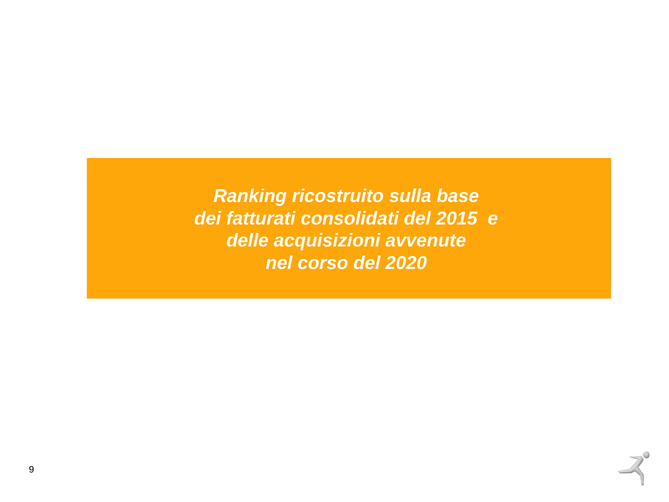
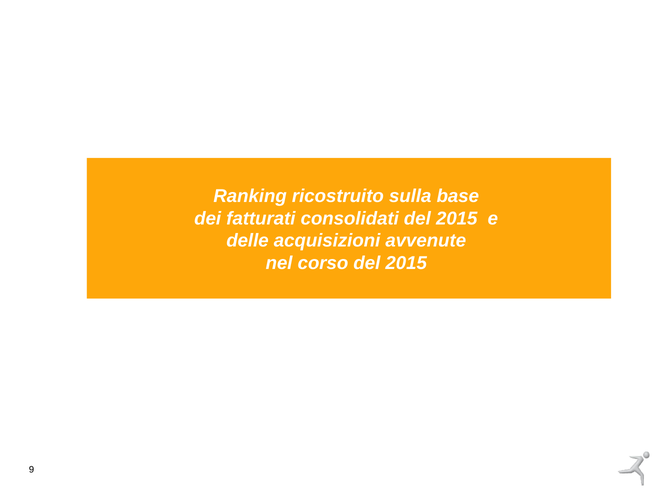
corso del 2020: 2020 -> 2015 (406, 263)
